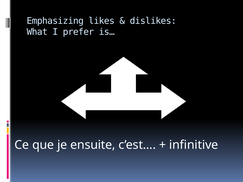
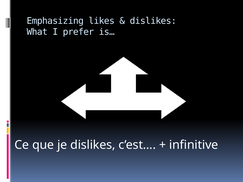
je ensuite: ensuite -> dislikes (93, 145)
